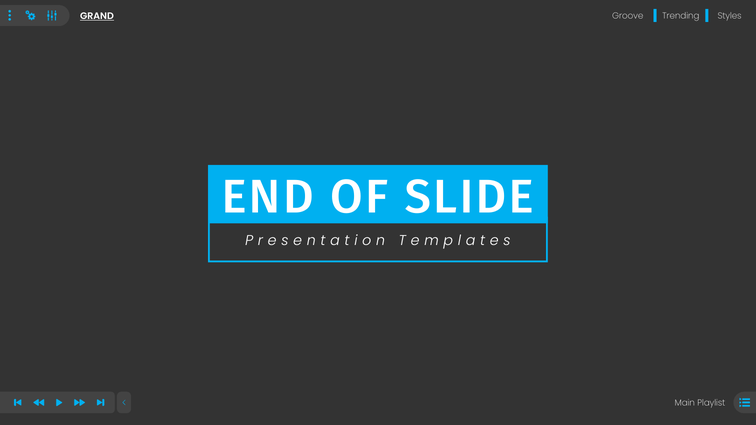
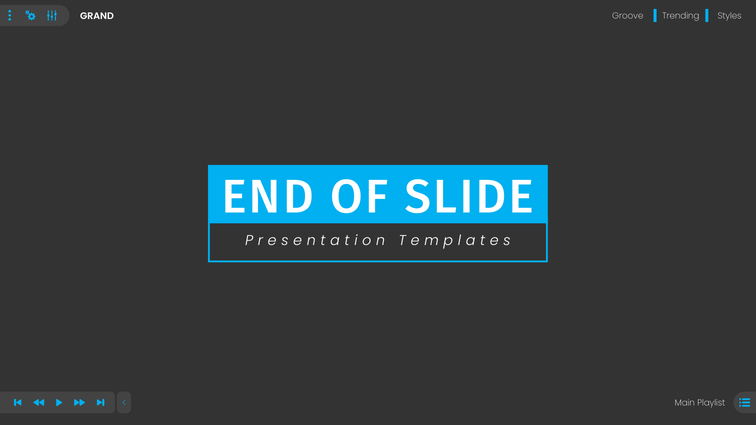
GRAND underline: present -> none (97, 16)
